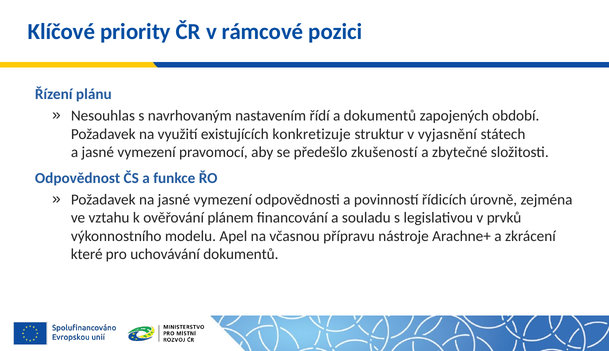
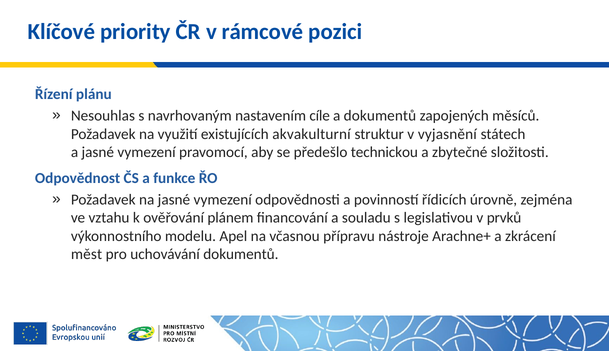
řídí: řídí -> cíle (320, 116)
období: období -> měsíců (516, 116)
konkretizuje: konkretizuje -> akvakulturní (312, 134)
zkušeností: zkušeností -> technickou (384, 152)
které: které -> měst (87, 254)
